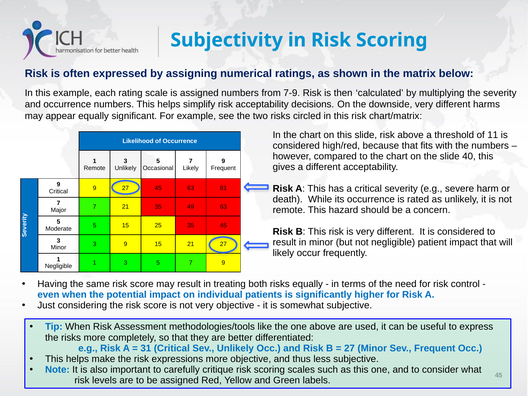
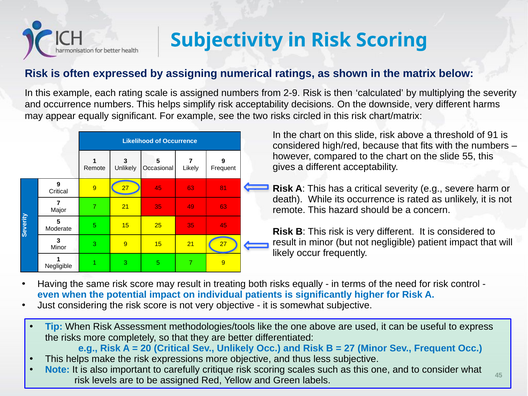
7-9: 7-9 -> 2-9 (292, 93)
11: 11 -> 91 (493, 135)
40: 40 -> 55 (469, 156)
31: 31 -> 20 (146, 348)
